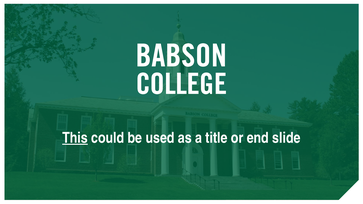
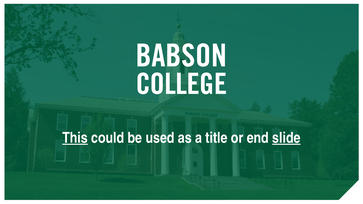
slide underline: none -> present (286, 138)
